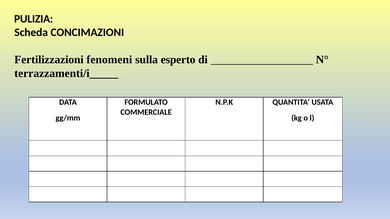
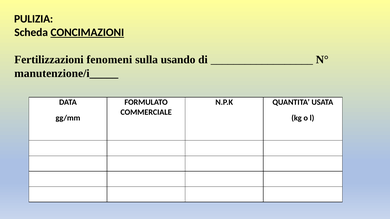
CONCIMAZIONI underline: none -> present (87, 32)
esperto: esperto -> usando (178, 60)
terrazzamenti/i_____: terrazzamenti/i_____ -> manutenzione/i_____ (66, 73)
